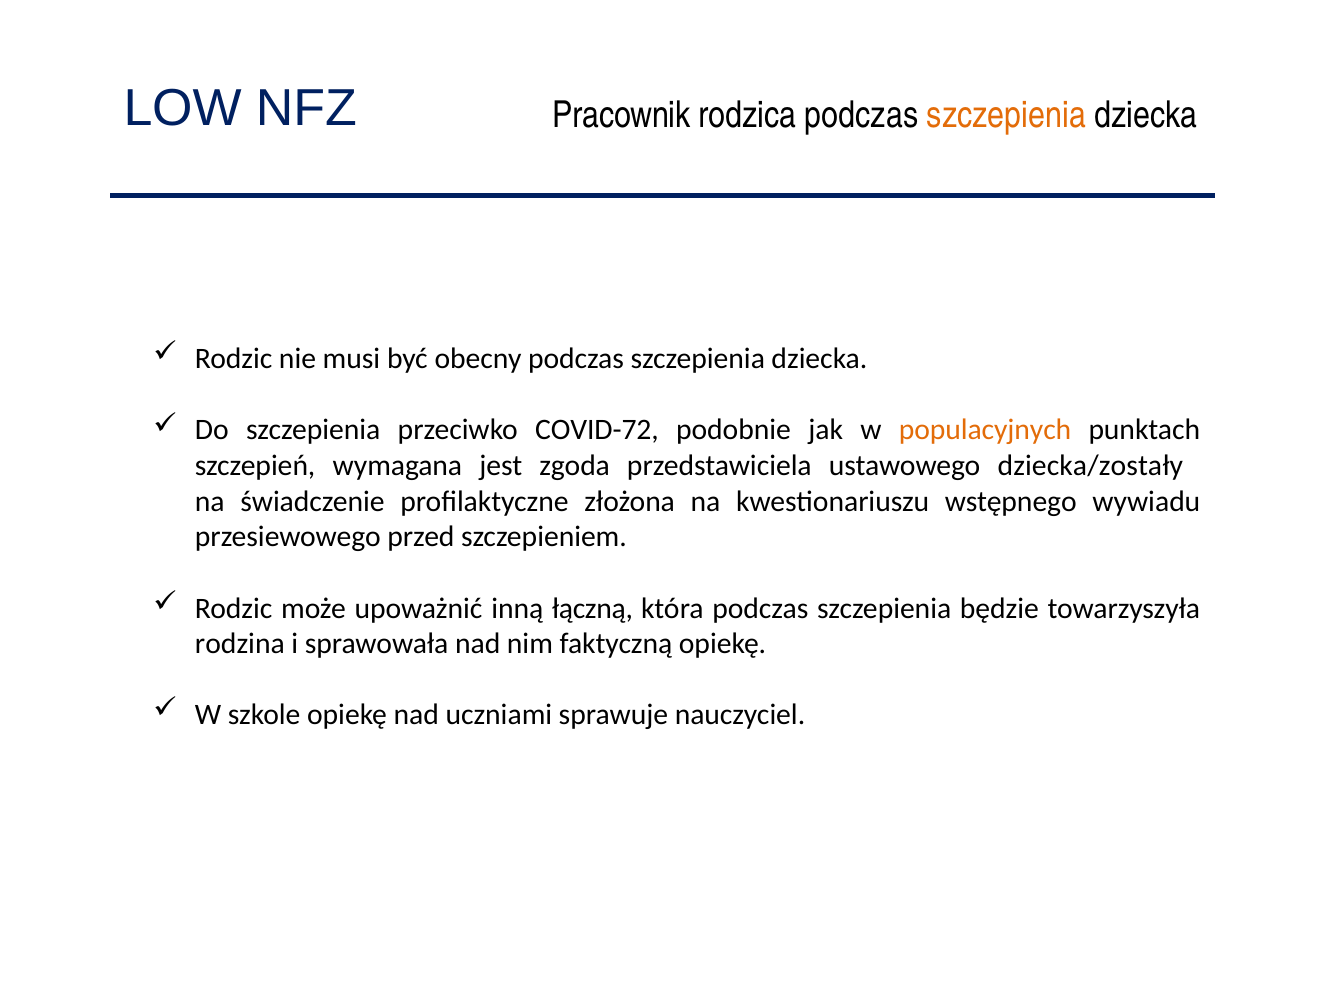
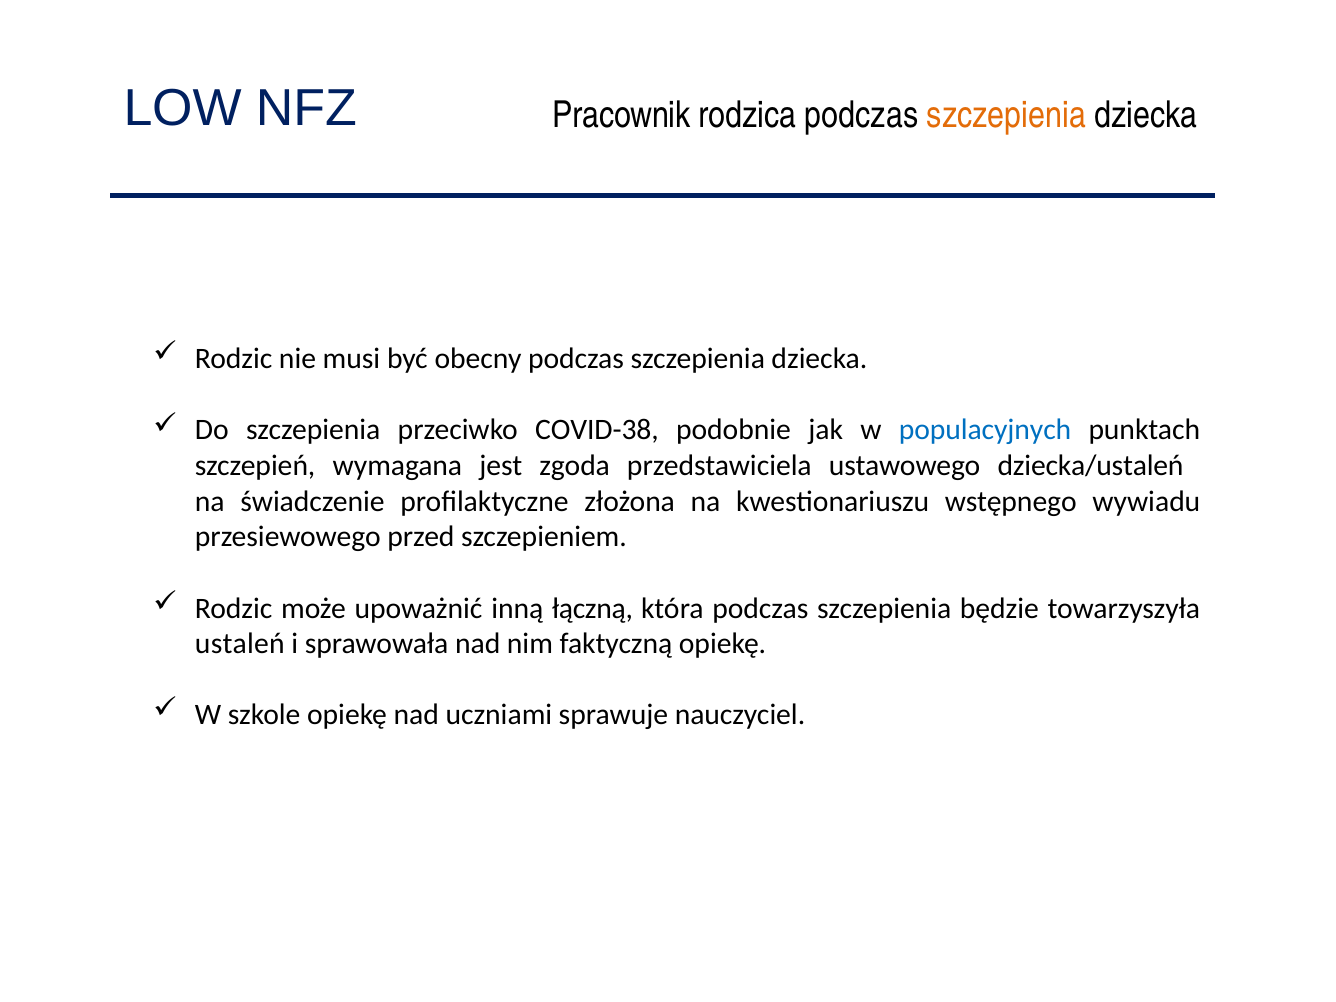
COVID-72: COVID-72 -> COVID-38 (597, 430)
populacyjnych colour: orange -> blue (985, 430)
dziecka/zostały: dziecka/zostały -> dziecka/ustaleń (1091, 466)
rodzina: rodzina -> ustaleń (240, 644)
